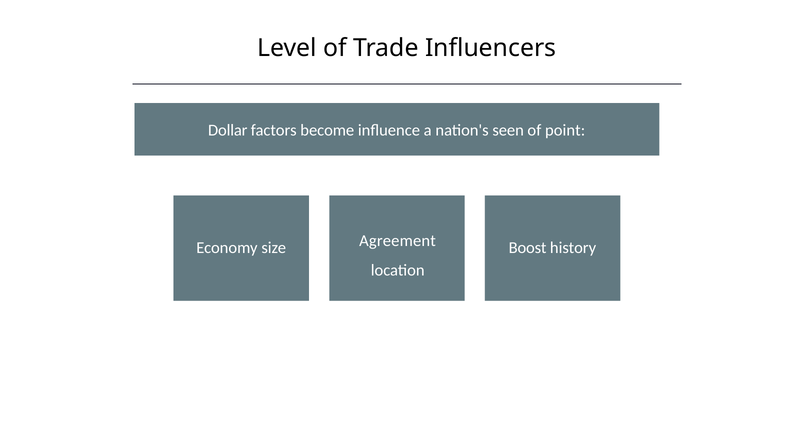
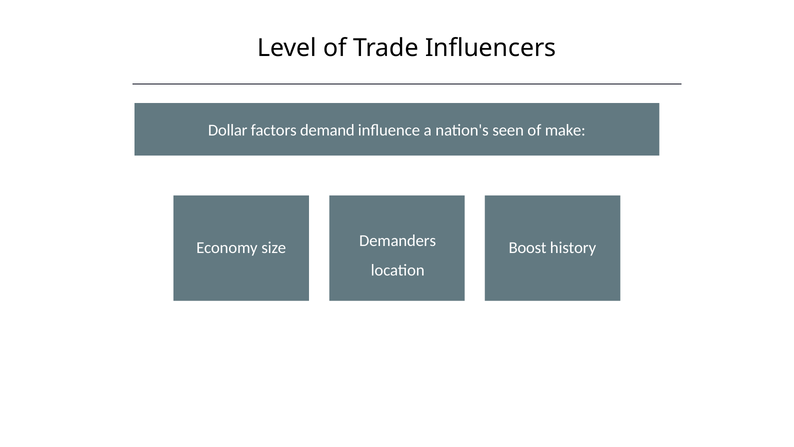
become: become -> demand (327, 130)
point: point -> make (565, 130)
Agreement: Agreement -> Demanders (398, 240)
